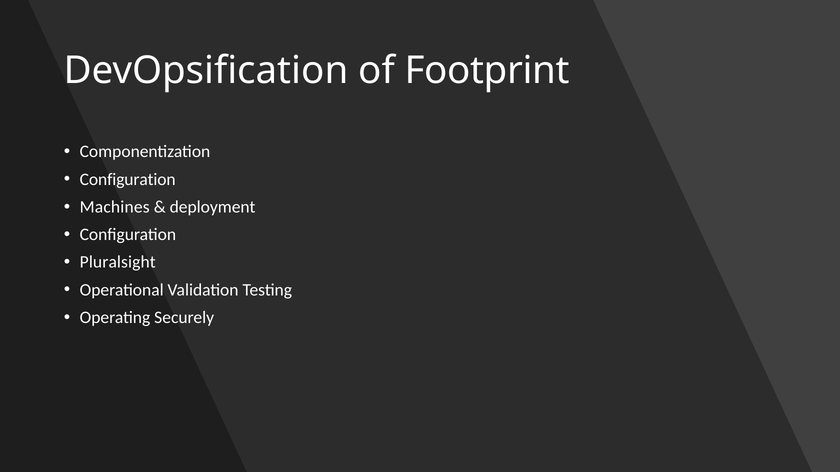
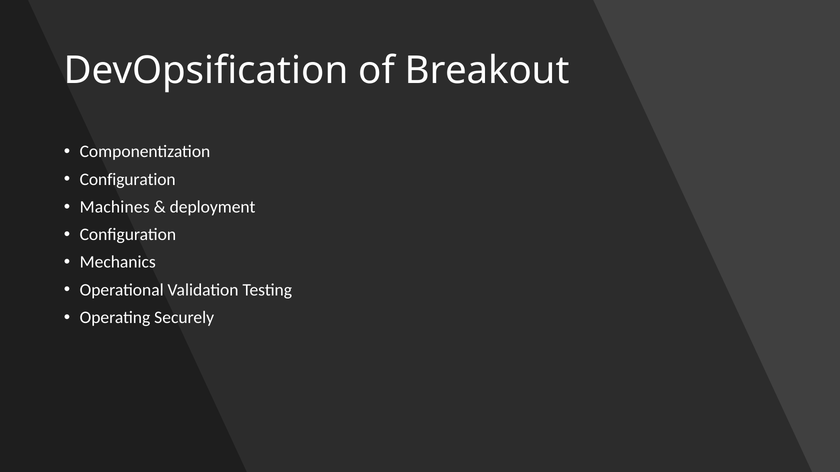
Footprint: Footprint -> Breakout (487, 71)
Pluralsight: Pluralsight -> Mechanics (118, 262)
